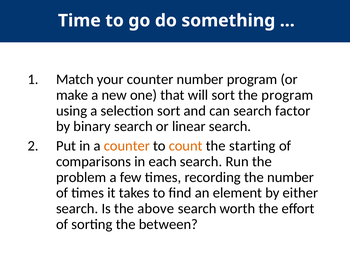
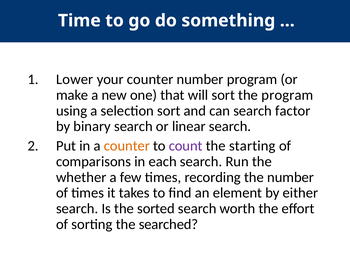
Match: Match -> Lower (75, 79)
count colour: orange -> purple (186, 146)
problem: problem -> whether (81, 178)
above: above -> sorted (156, 209)
between: between -> searched (168, 225)
